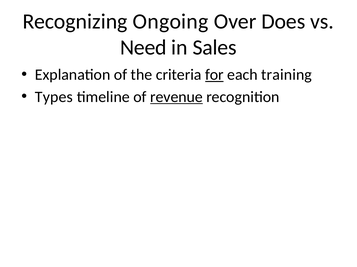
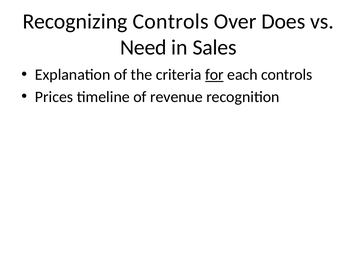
Recognizing Ongoing: Ongoing -> Controls (171, 21)
each training: training -> controls (287, 75)
Types: Types -> Prices (54, 97)
revenue underline: present -> none (176, 97)
